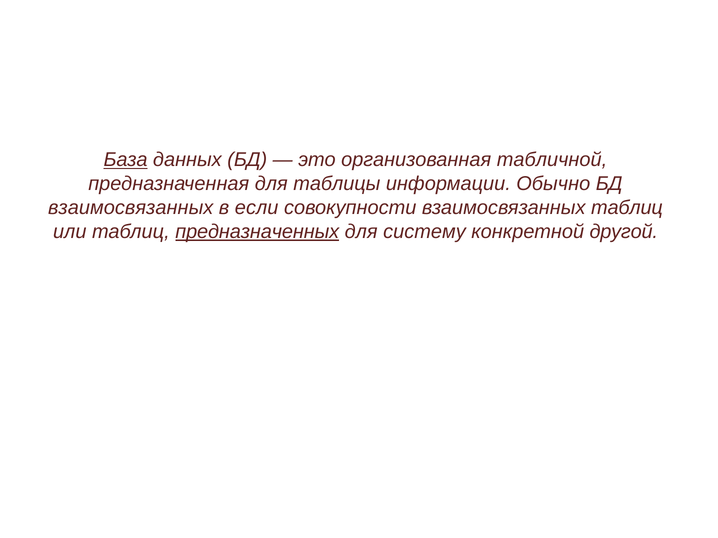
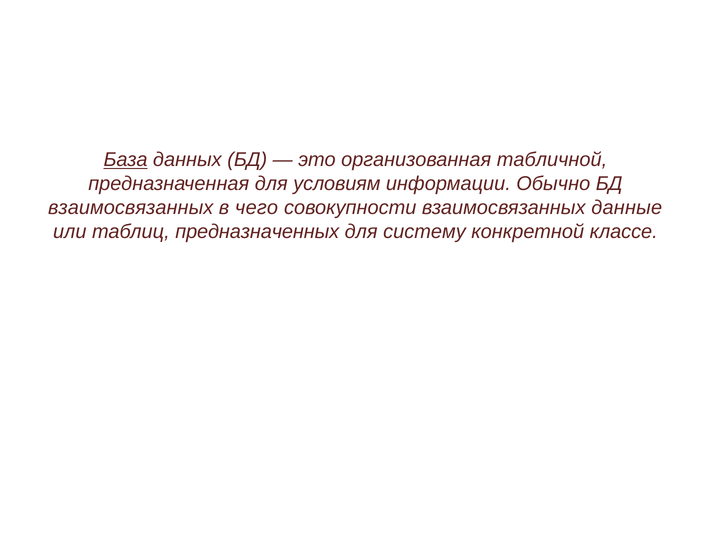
таблицы: таблицы -> условиям (337, 184)
если: если -> чего (257, 208)
взаимосвязанных таблиц: таблиц -> данные (627, 208)
предназначенных underline: present -> none (257, 232)
другой: другой -> классе (624, 232)
